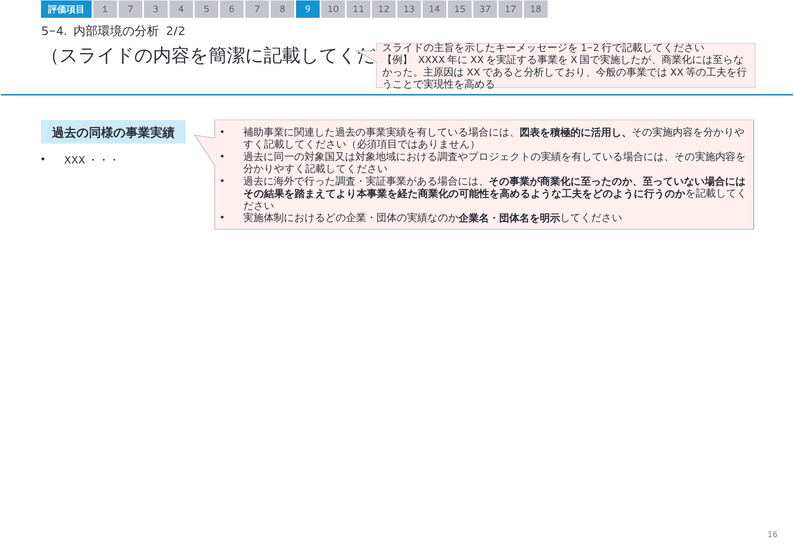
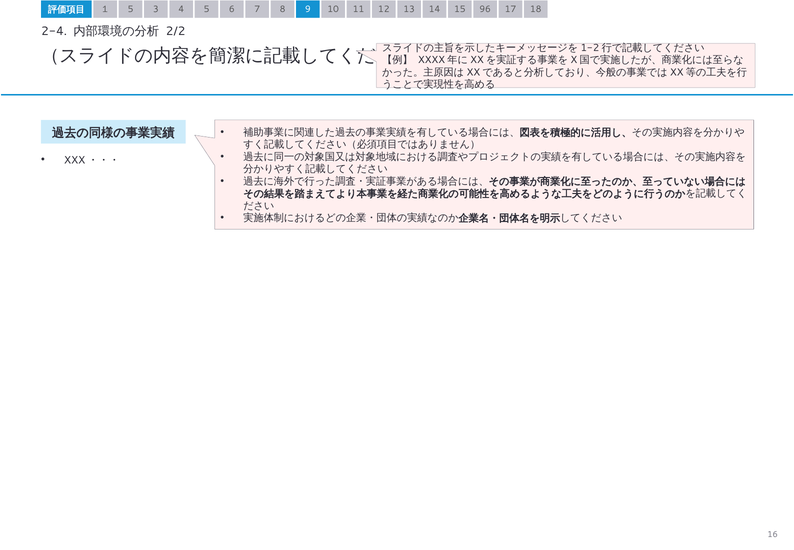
１ 7: 7 -> 5 (131, 9)
37: 37 -> 96 (485, 9)
5-4: 5-4 -> 2-4 (54, 31)
